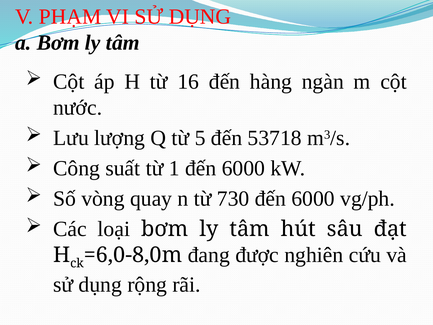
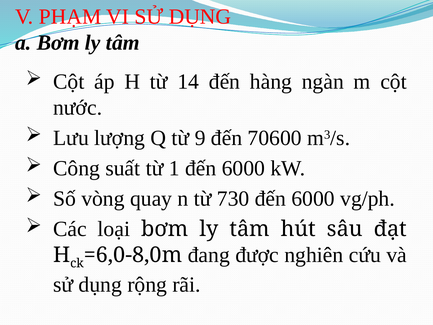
16: 16 -> 14 (188, 82)
5: 5 -> 9 (200, 138)
53718: 53718 -> 70600 (275, 138)
